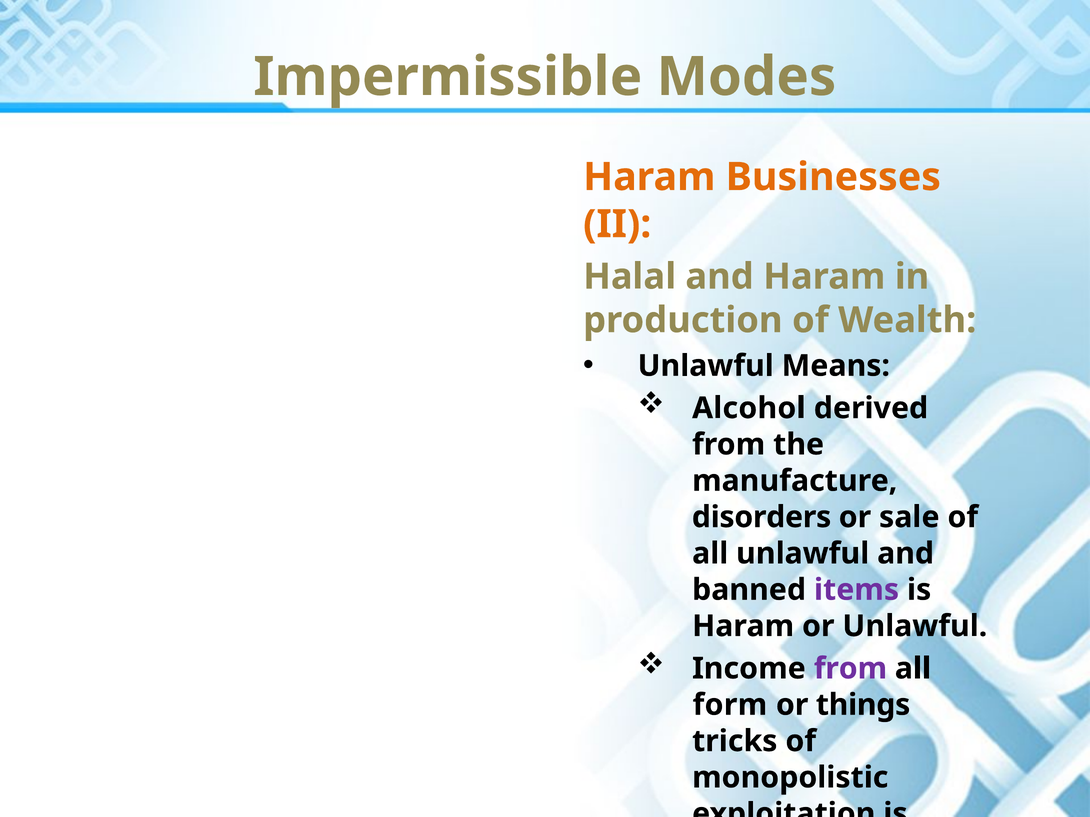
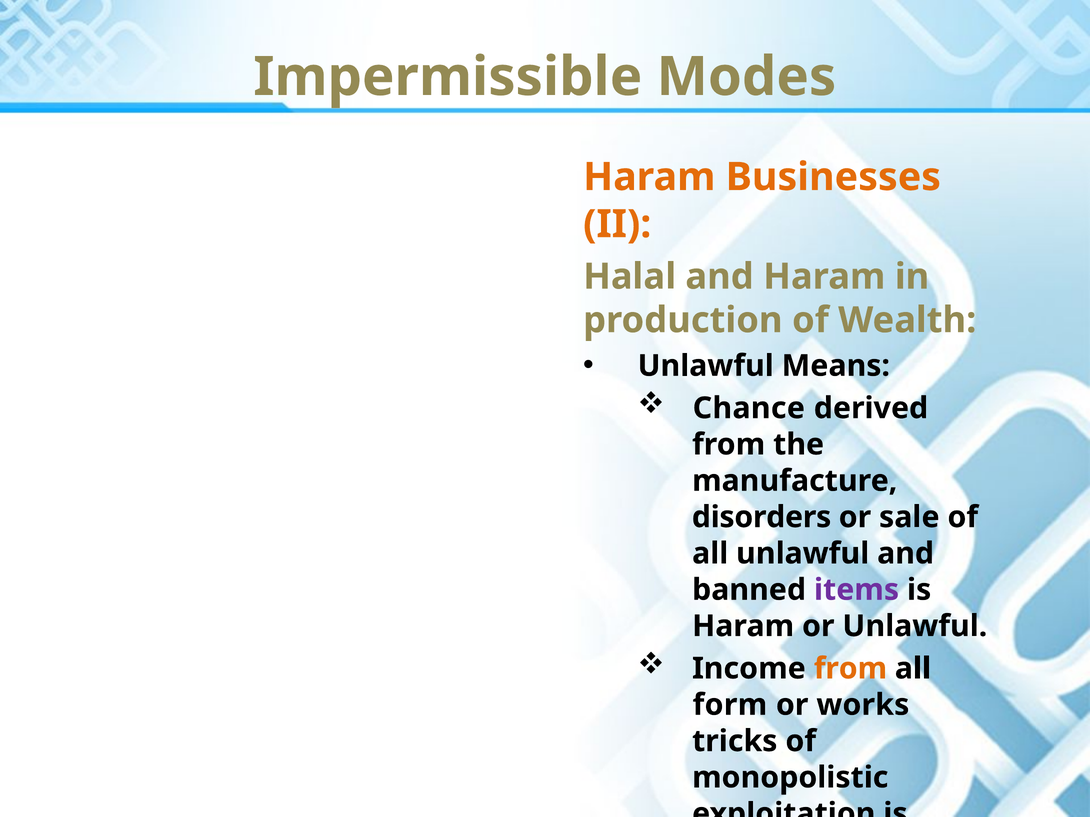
Alcohol: Alcohol -> Chance (749, 408)
from colour: purple -> orange (850, 669)
things: things -> works (863, 705)
